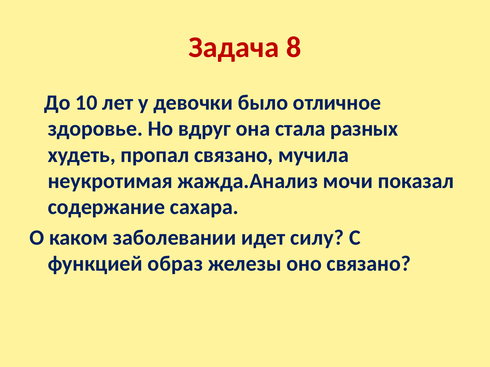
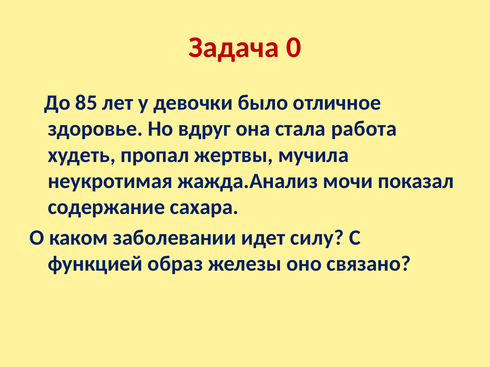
8: 8 -> 0 (294, 47)
10: 10 -> 85 (86, 103)
разных: разных -> работа (364, 129)
пропал связано: связано -> жертвы (234, 155)
